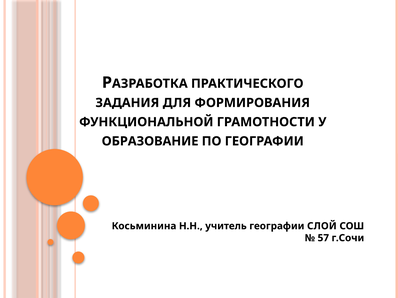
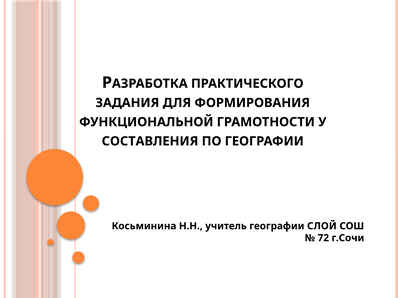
ОБРАЗОВАНИЕ: ОБРАЗОВАНИЕ -> СОСТАВЛЕНИЯ (150, 141)
57: 57 -> 72 (323, 238)
